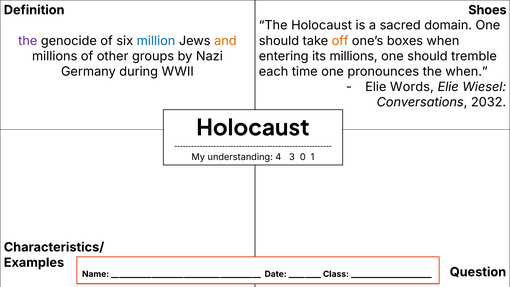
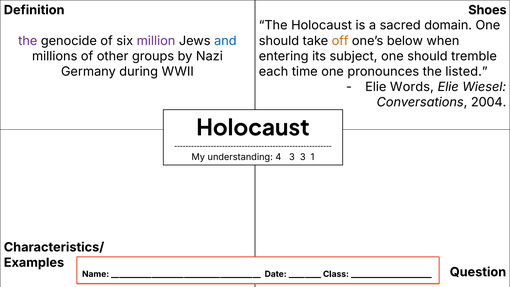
million colour: blue -> purple (156, 41)
and colour: orange -> blue (225, 41)
boxes: boxes -> below (405, 41)
its millions: millions -> subject (354, 56)
the when: when -> listed (466, 72)
2032: 2032 -> 2004 (489, 102)
3 0: 0 -> 3 (303, 157)
